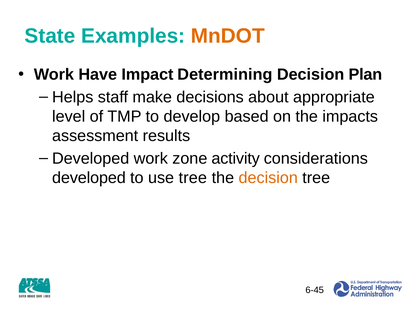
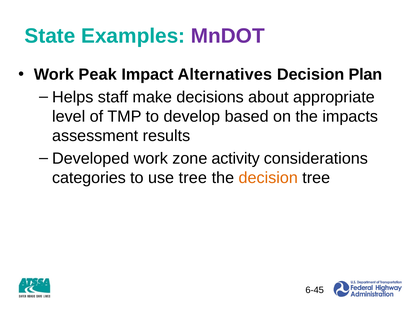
MnDOT colour: orange -> purple (228, 36)
Have: Have -> Peak (98, 75)
Determining: Determining -> Alternatives (225, 75)
developed: developed -> categories (89, 178)
